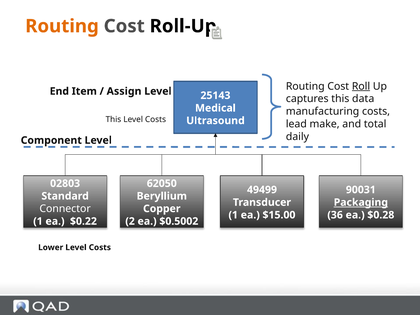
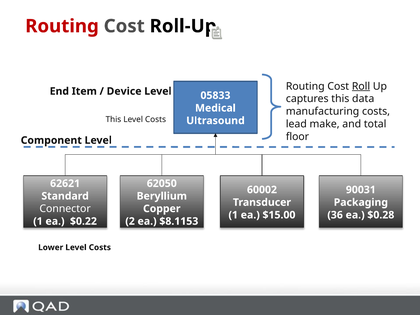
Routing colour: orange -> red (62, 26)
Assign: Assign -> Device (124, 91)
25143: 25143 -> 05833 (215, 95)
daily: daily -> floor (297, 137)
02803: 02803 -> 62621 (65, 183)
49499: 49499 -> 60002 (262, 190)
Packaging underline: present -> none (361, 202)
$0.5002: $0.5002 -> $8.1153 (179, 221)
